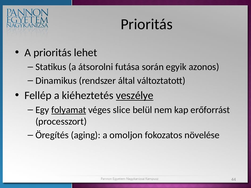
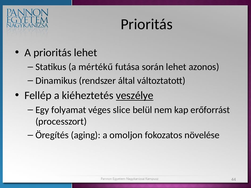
átsorolni: átsorolni -> mértékű (96, 67)
során egyik: egyik -> lehet (176, 67)
folyamat underline: present -> none (69, 110)
